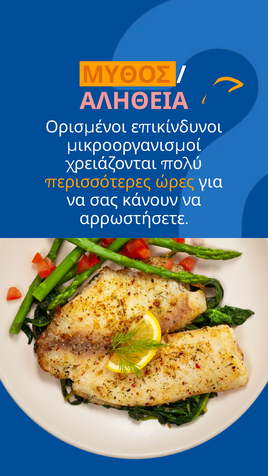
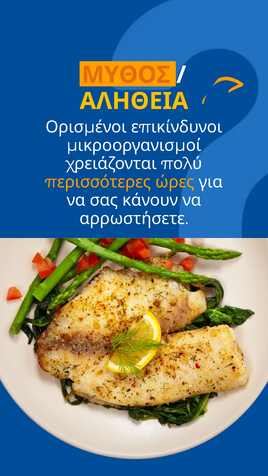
ΑΛΗΘΕΙΑ colour: pink -> yellow (134, 101)
